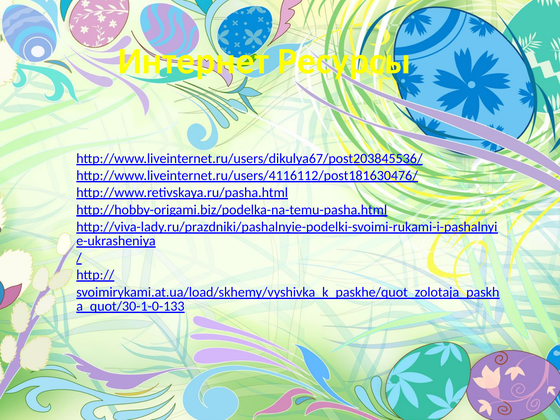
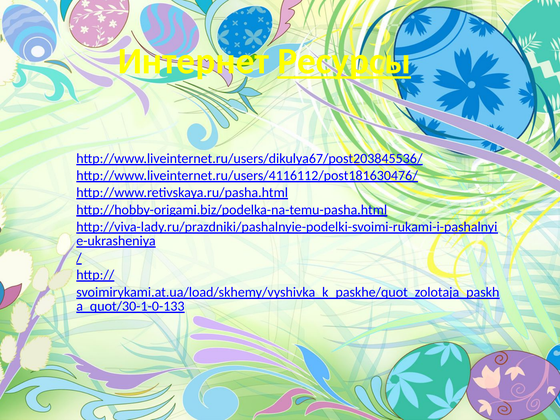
Ресурсы underline: none -> present (344, 61)
